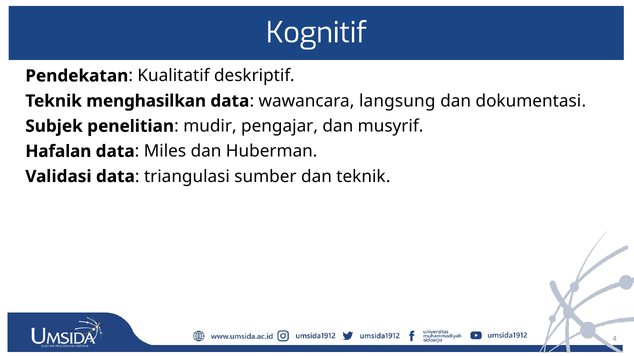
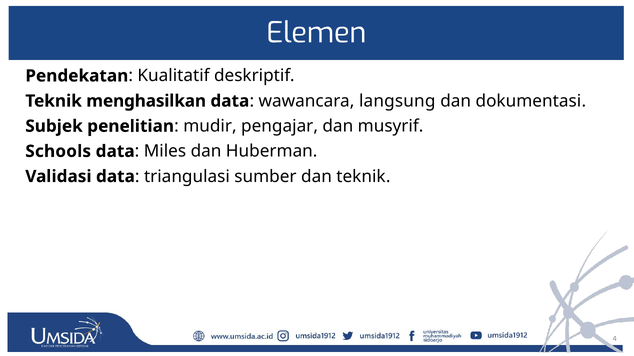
Kognitif: Kognitif -> Elemen (316, 33)
Hafalan: Hafalan -> Schools (58, 152)
